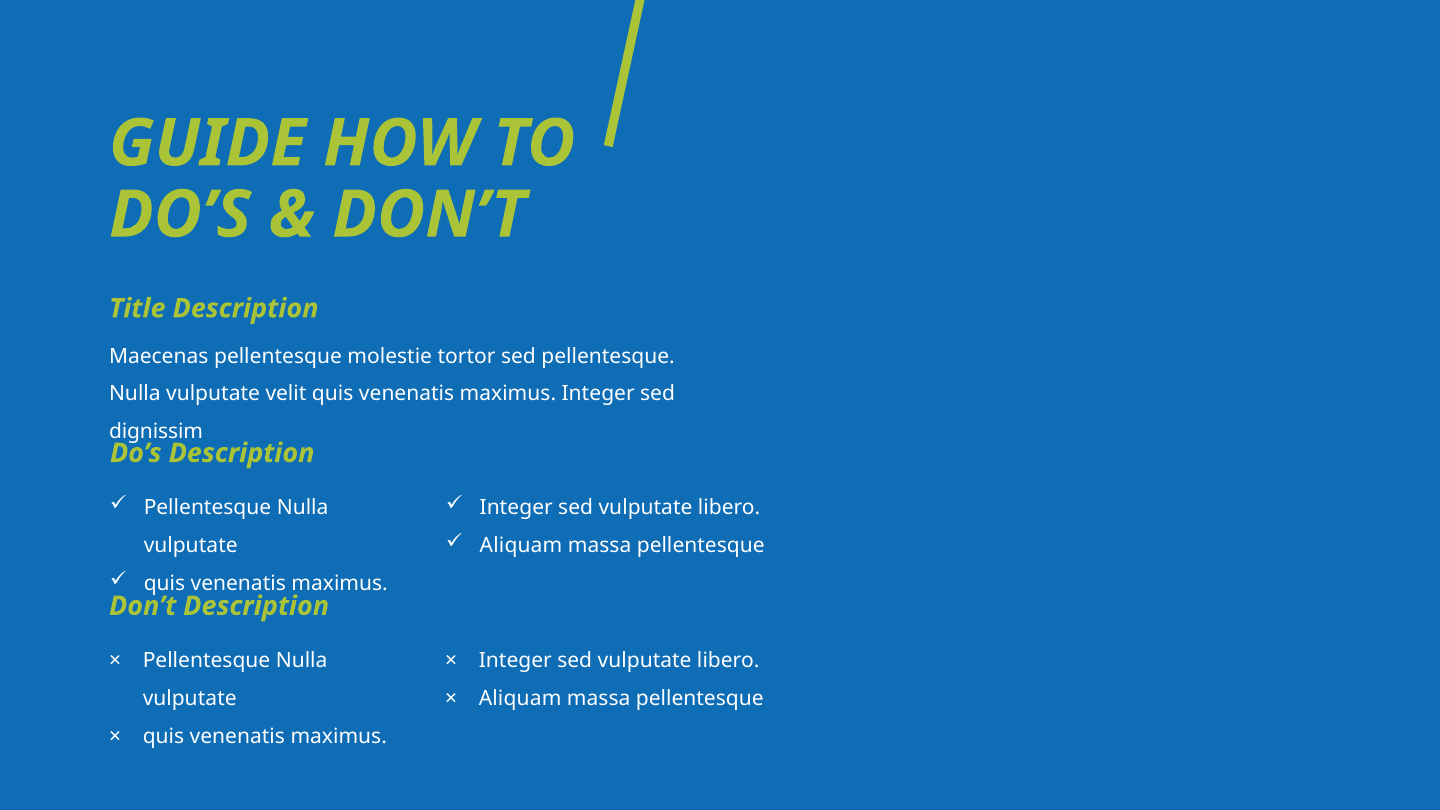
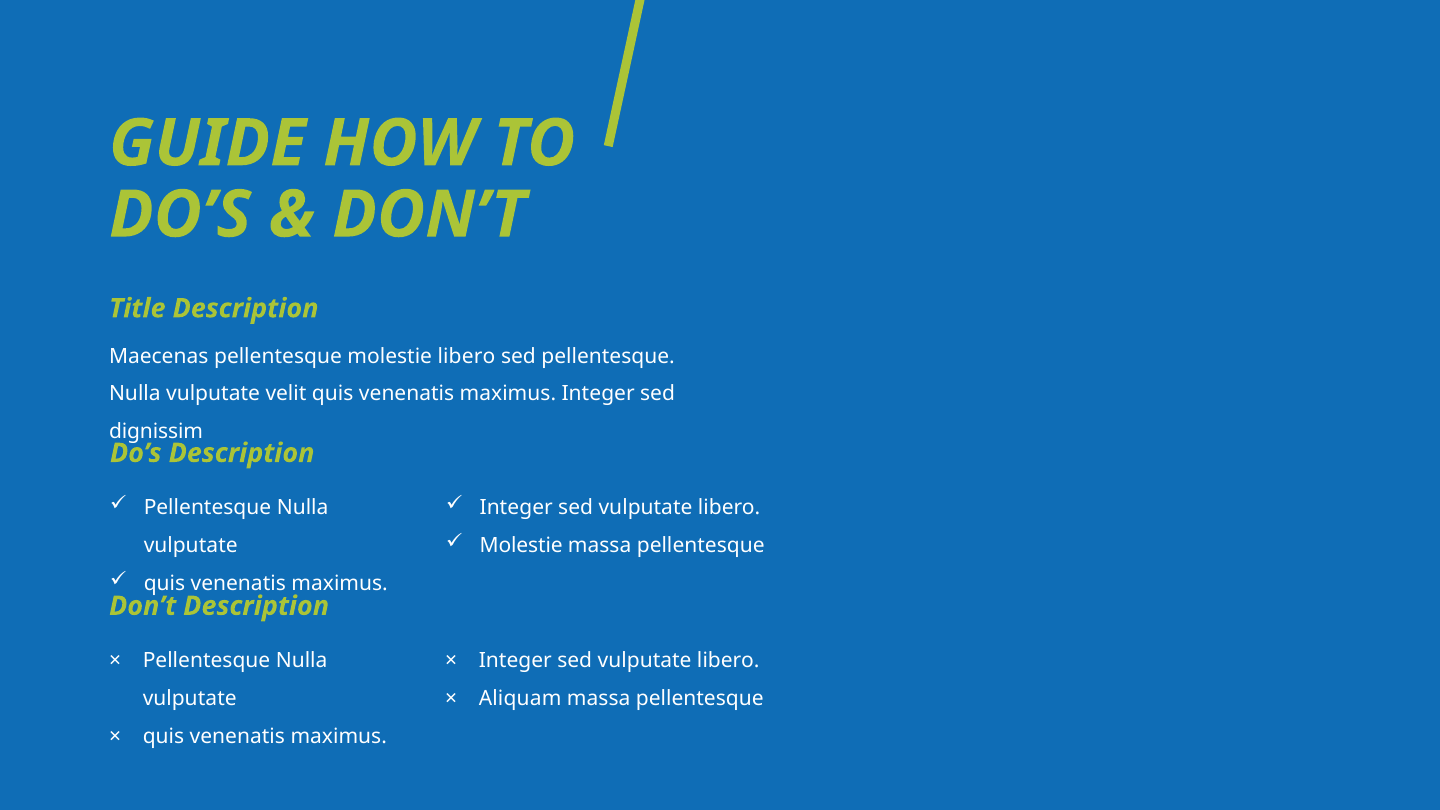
molestie tortor: tortor -> libero (466, 356)
Aliquam: Aliquam -> Molestie (521, 546)
